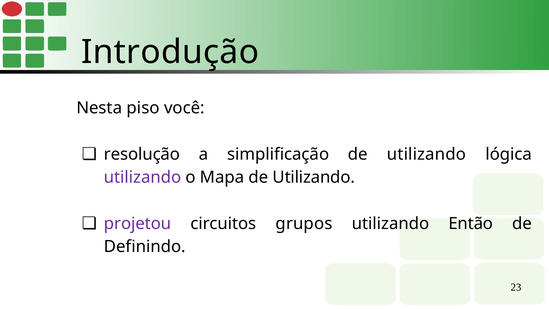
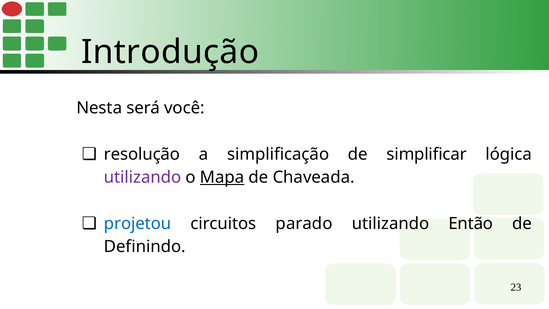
piso: piso -> será (143, 108)
simplificação de utilizando: utilizando -> simplificar (427, 154)
Mapa underline: none -> present (222, 177)
Utilizando: Utilizando -> Chaveada (314, 177)
projetou colour: purple -> blue (138, 223)
grupos: grupos -> parado (304, 223)
